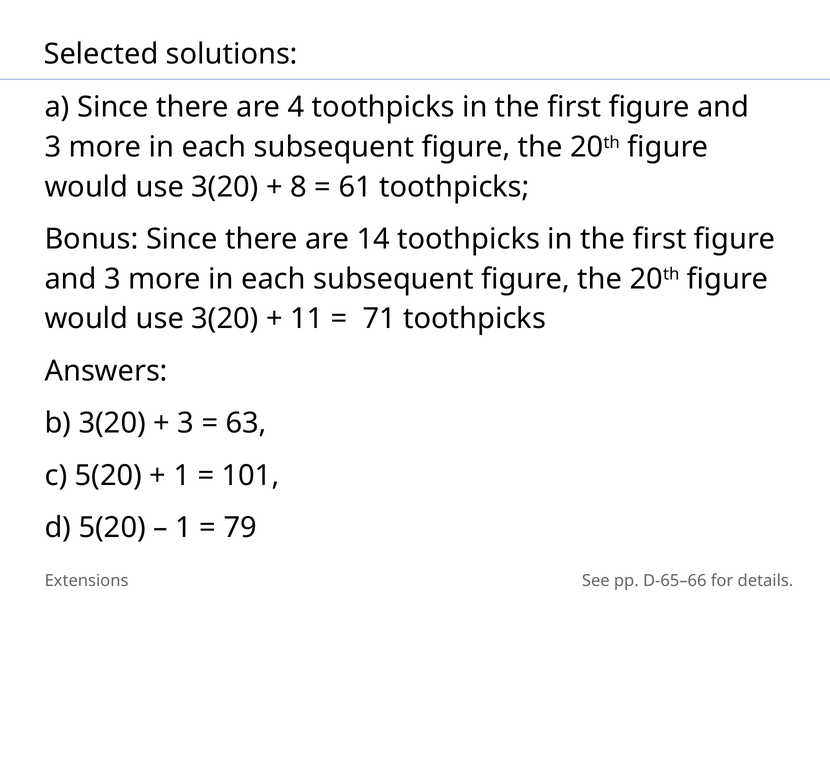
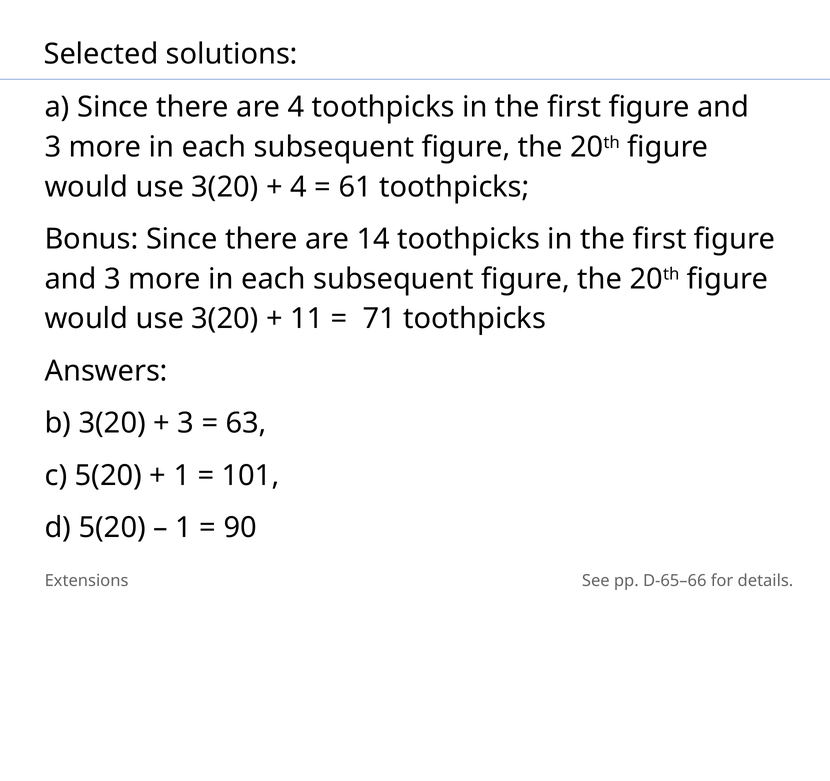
8: 8 -> 4 (299, 187)
79: 79 -> 90 (240, 527)
